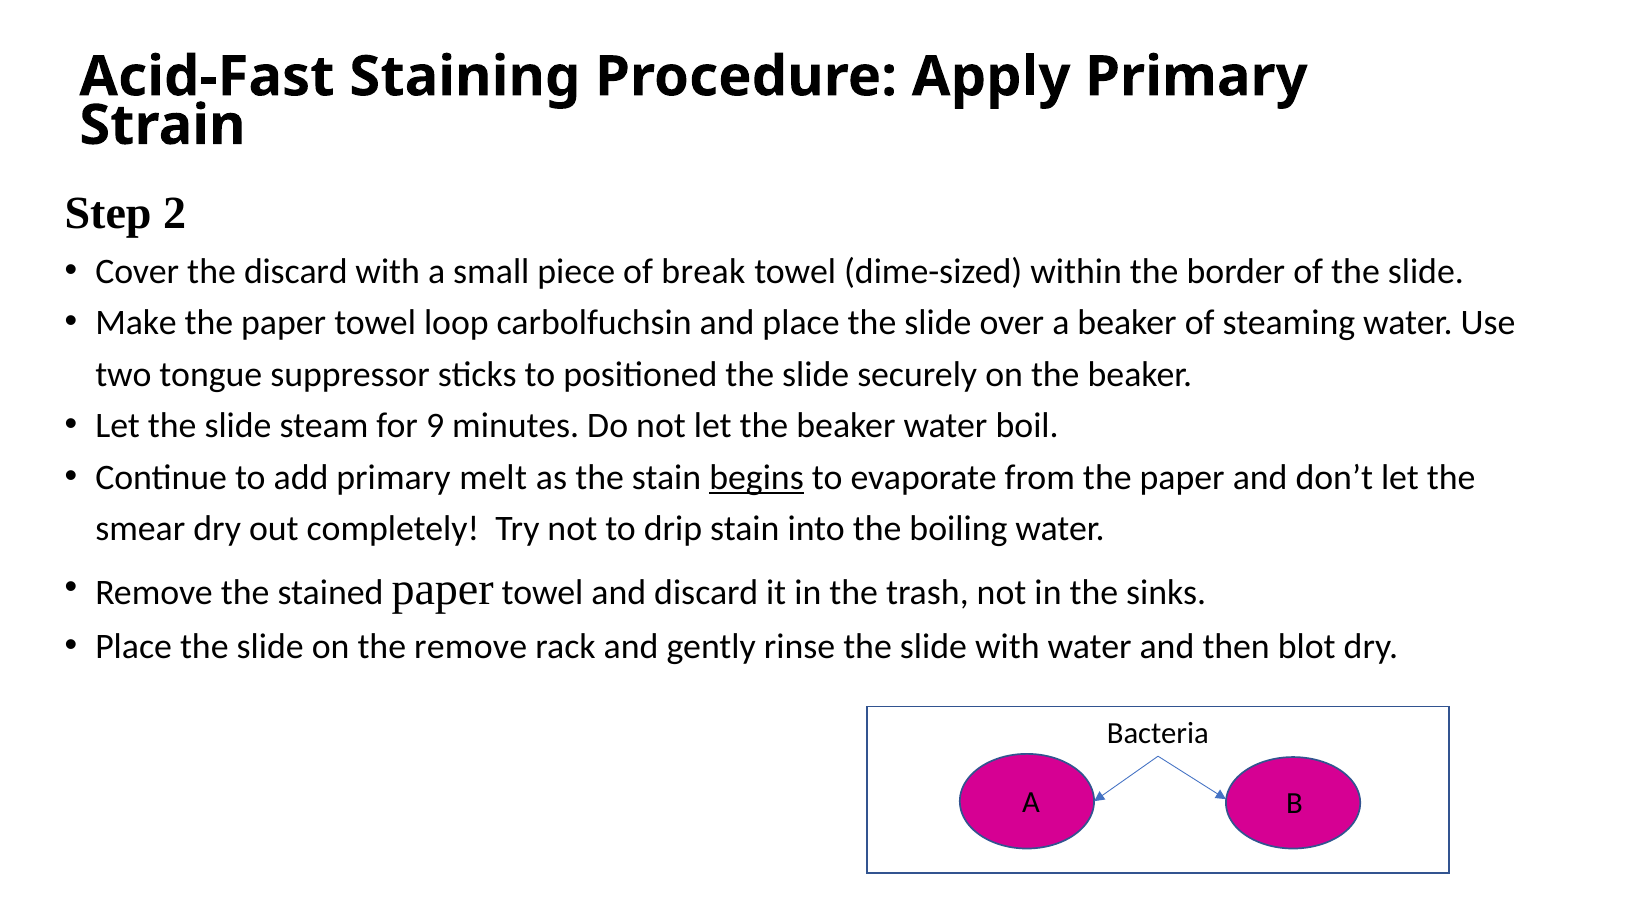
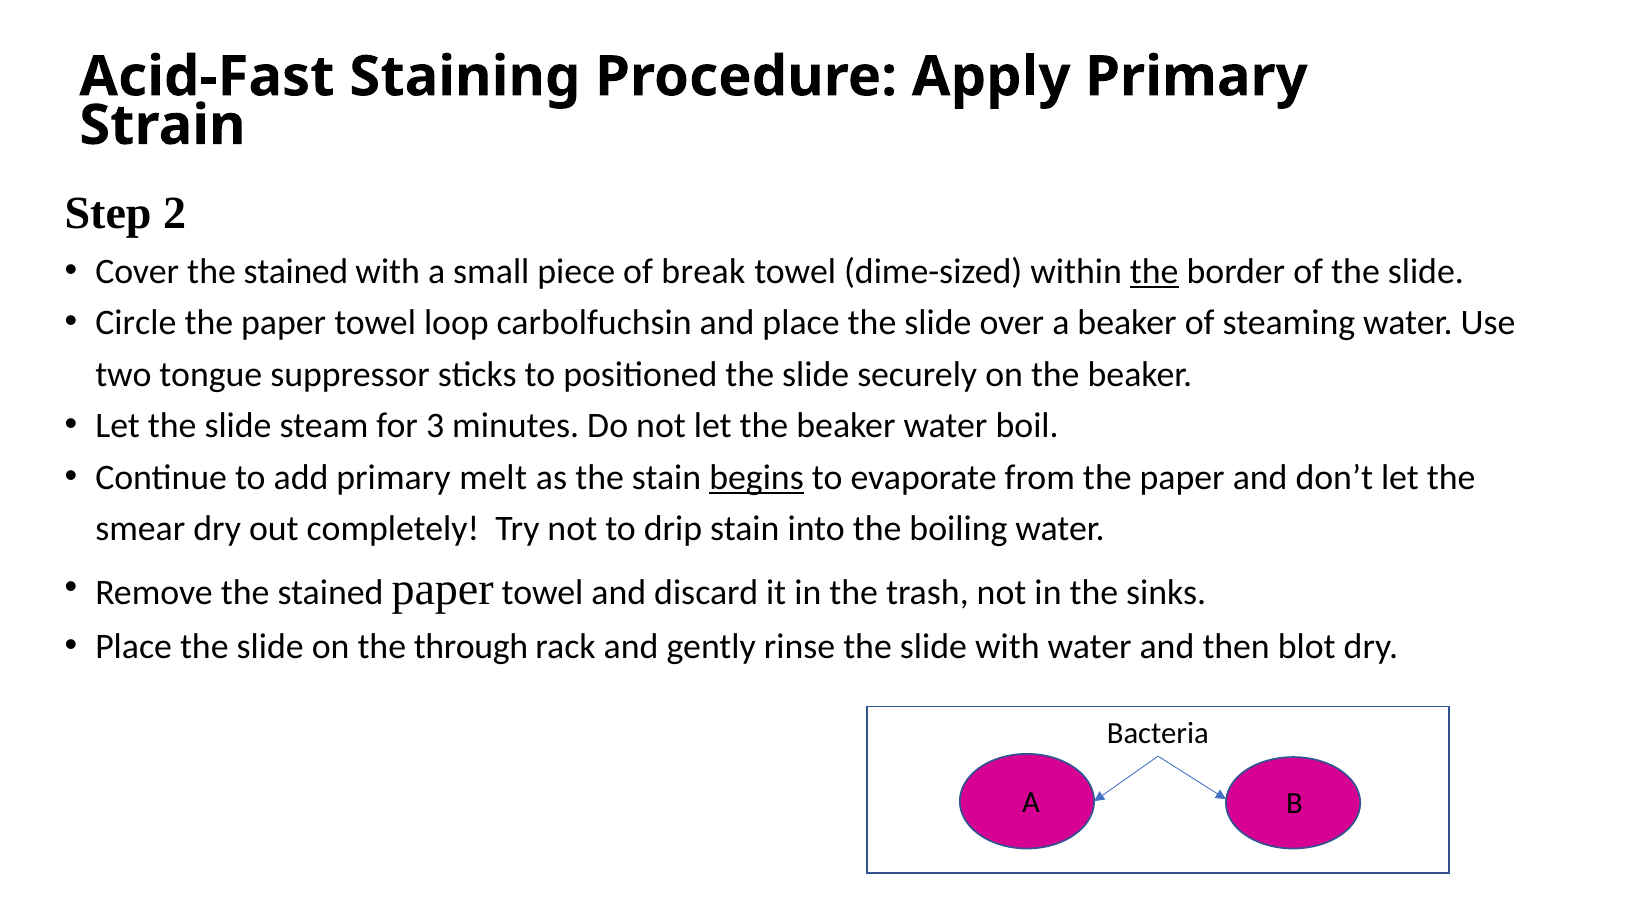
Cover the discard: discard -> stained (296, 271)
the underline: none -> present (1154, 271)
Make: Make -> Circle (136, 323)
9: 9 -> 3 (435, 426)
the remove: remove -> through (471, 647)
